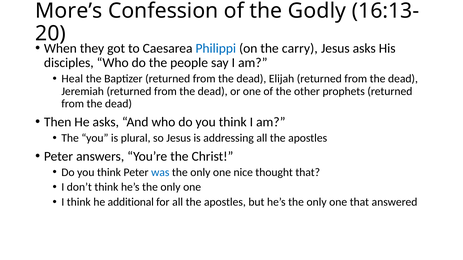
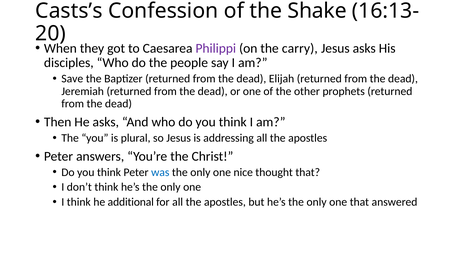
More’s: More’s -> Casts’s (69, 11)
Godly: Godly -> Shake (317, 11)
Philippi colour: blue -> purple (216, 48)
Heal: Heal -> Save (72, 79)
